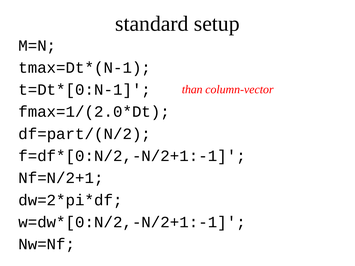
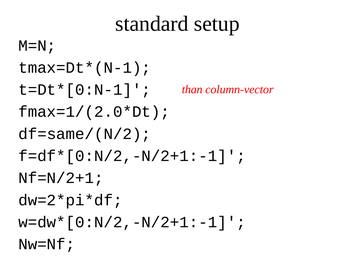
df=part/(N/2: df=part/(N/2 -> df=same/(N/2 (85, 134)
